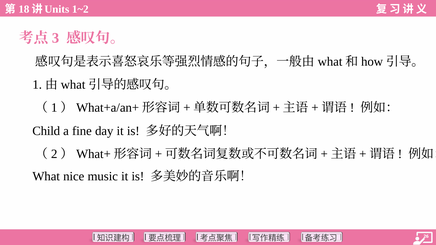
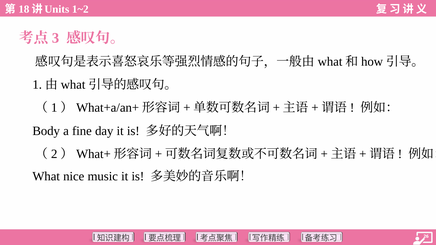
Child: Child -> Body (46, 131)
